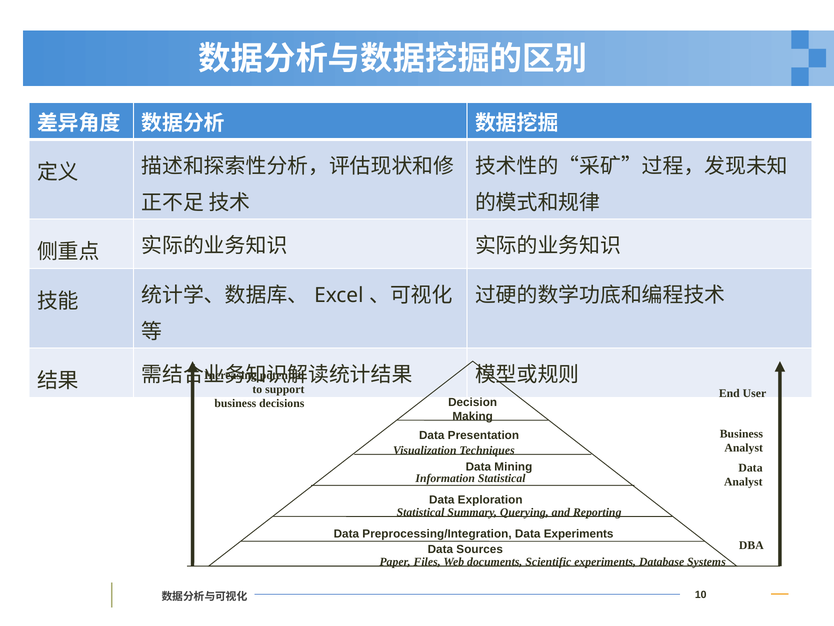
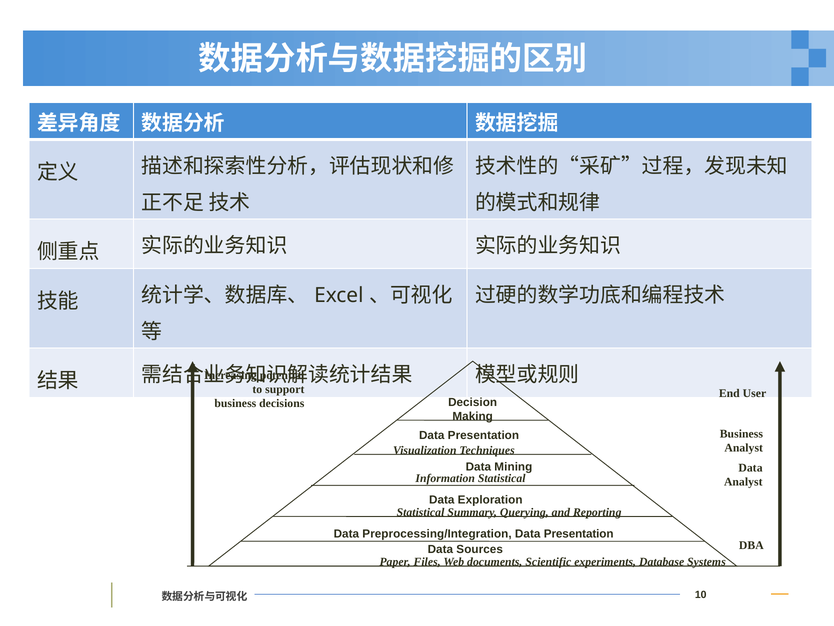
Preprocessing/Integration Data Experiments: Experiments -> Presentation (579, 534)
